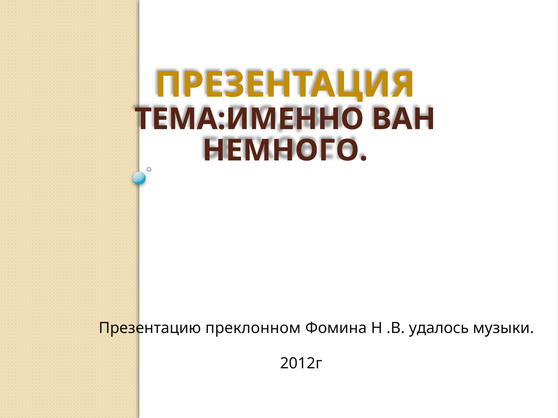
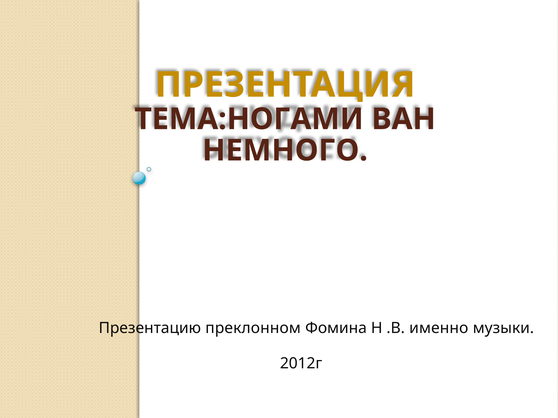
ТЕМА:ИМЕННО: ТЕМА:ИМЕННО -> ТЕМА:НОГАМИ (249, 119)
удалось: удалось -> именно (439, 328)
